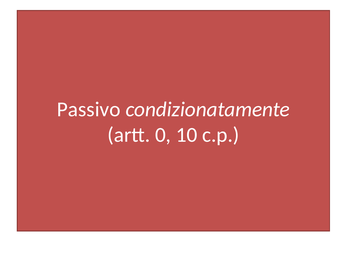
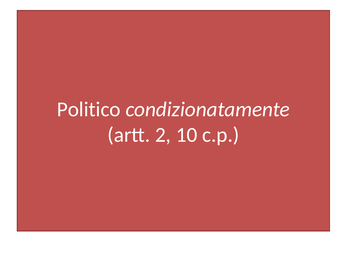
Passivo: Passivo -> Politico (89, 110)
0: 0 -> 2 (163, 135)
